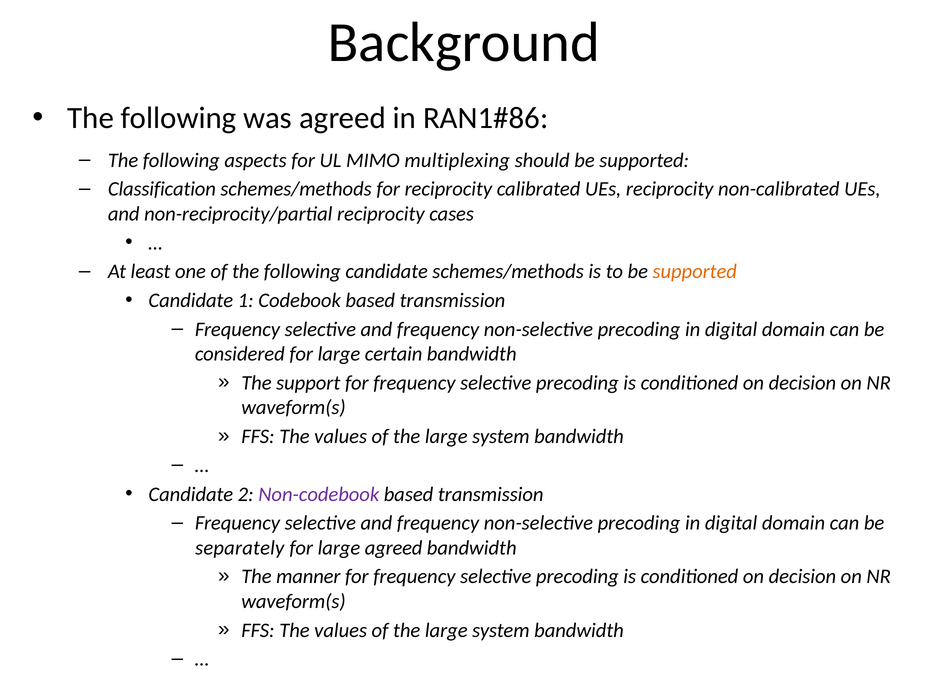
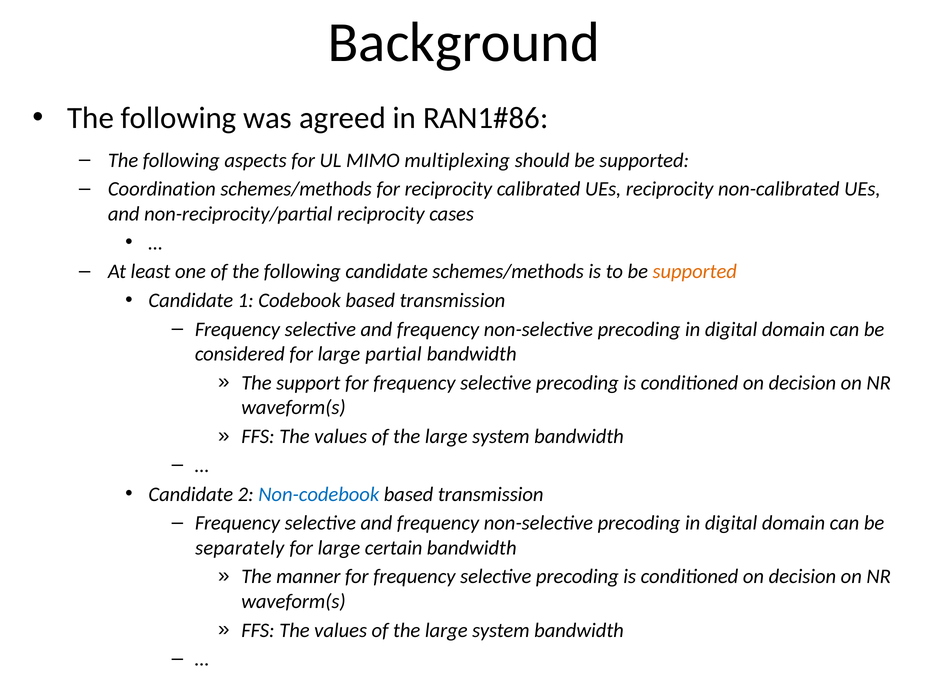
Classification: Classification -> Coordination (162, 189)
certain: certain -> partial (393, 354)
Non-codebook colour: purple -> blue (319, 494)
large agreed: agreed -> certain (394, 548)
